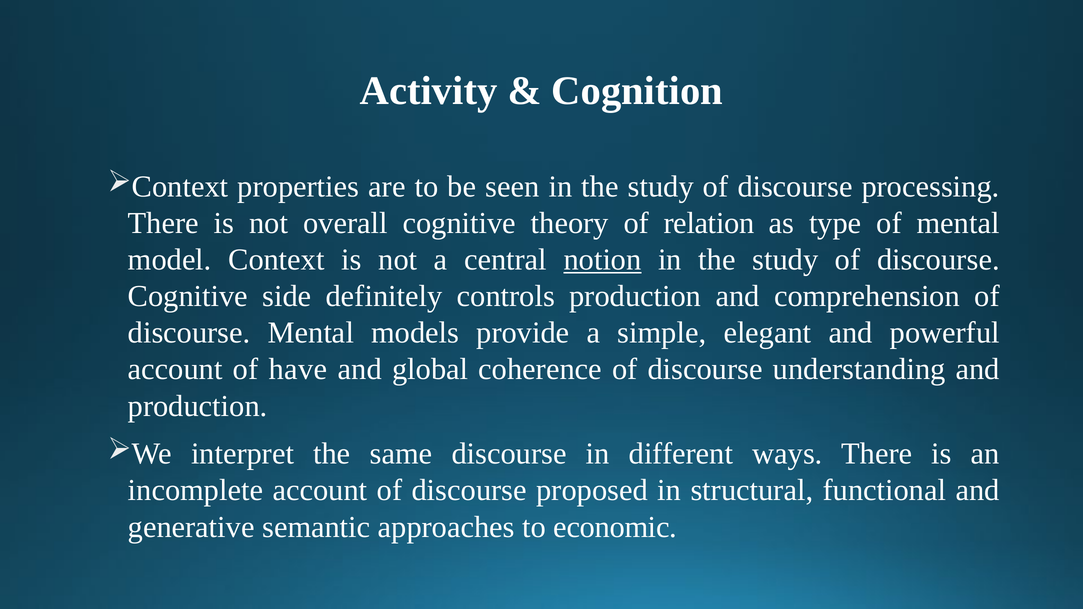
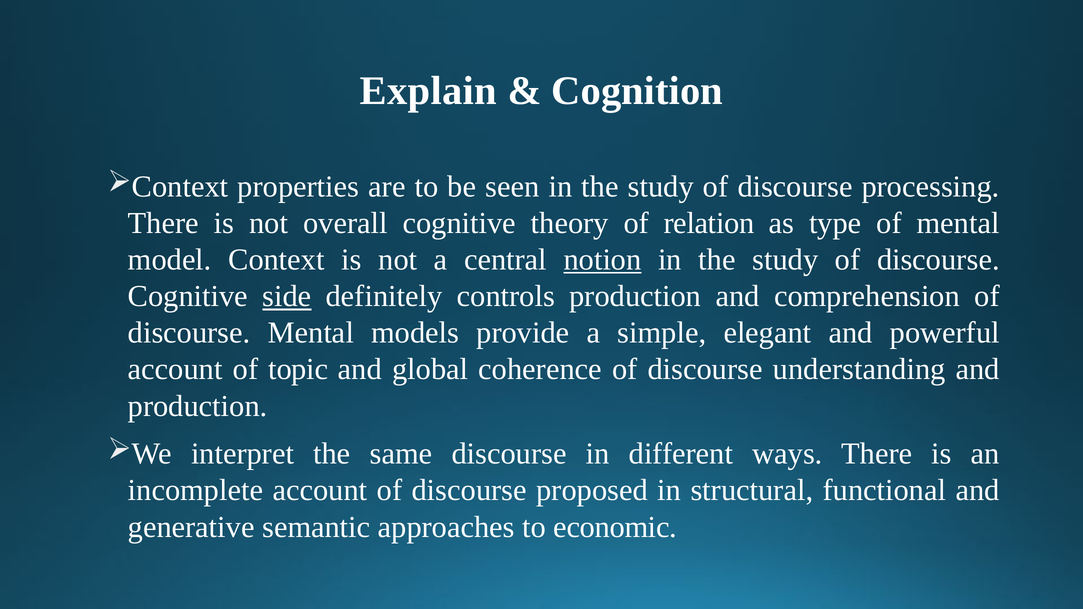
Activity: Activity -> Explain (428, 91)
side underline: none -> present (287, 296)
have: have -> topic (298, 370)
